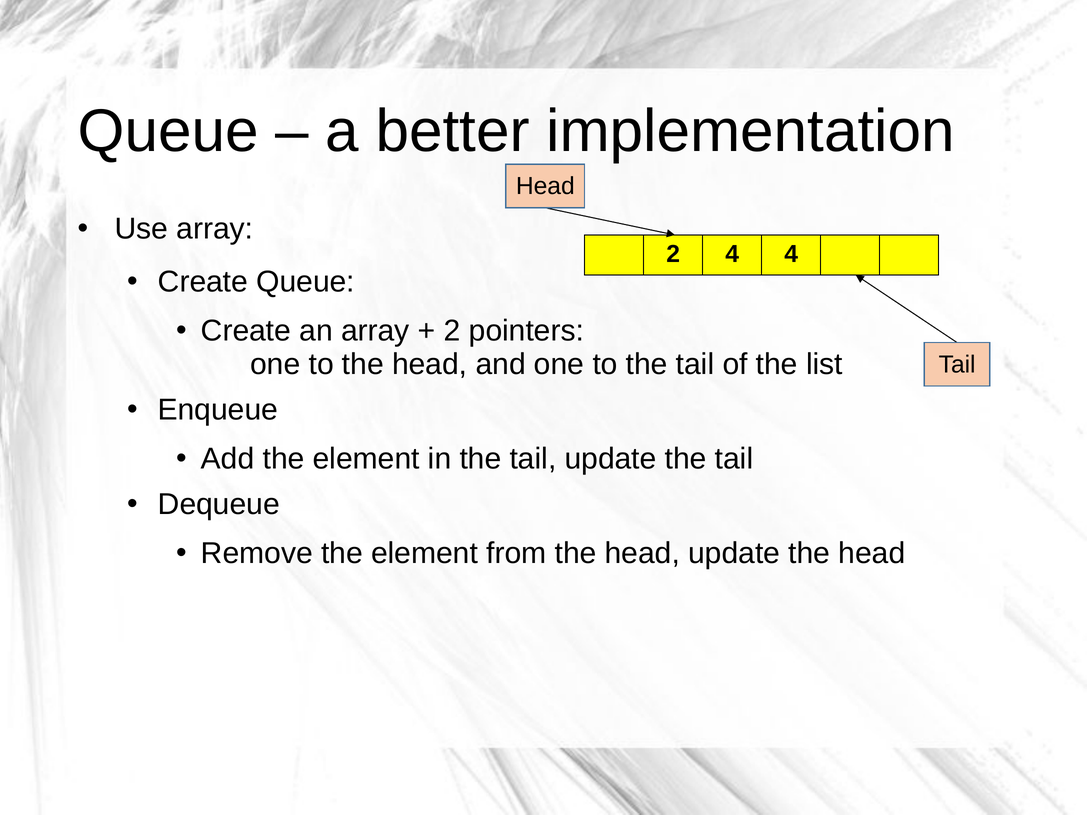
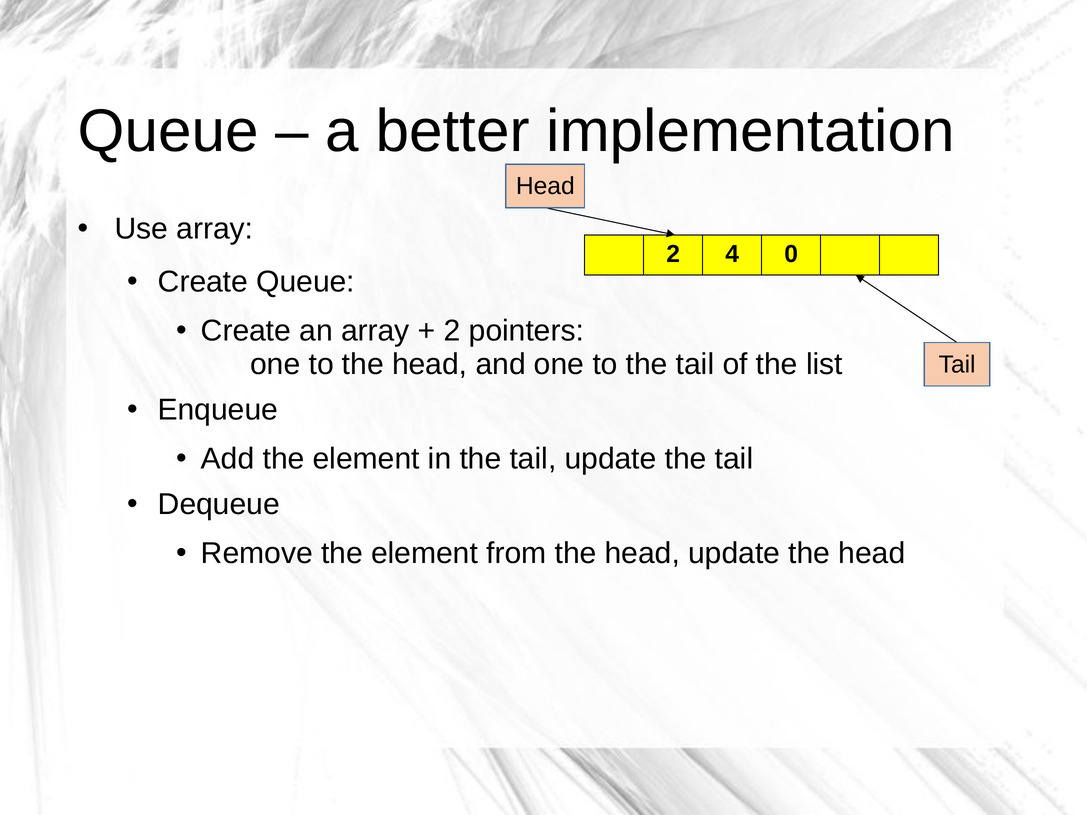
4 4: 4 -> 0 (791, 254)
